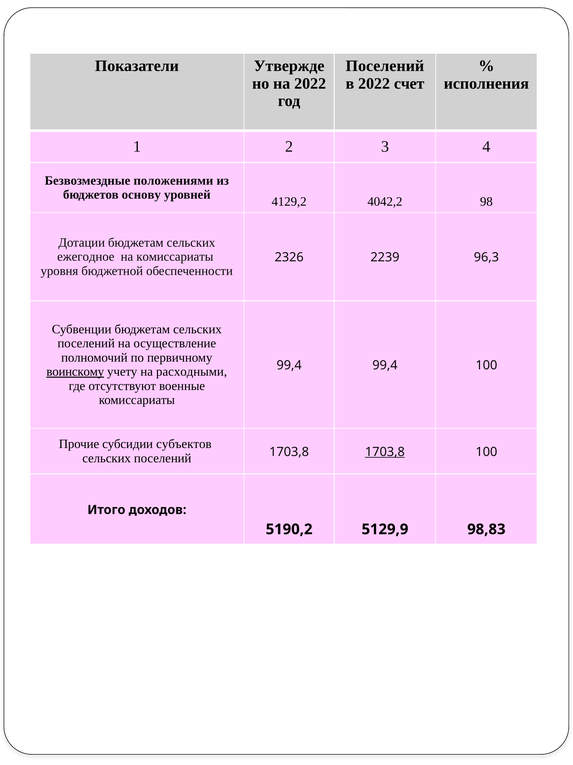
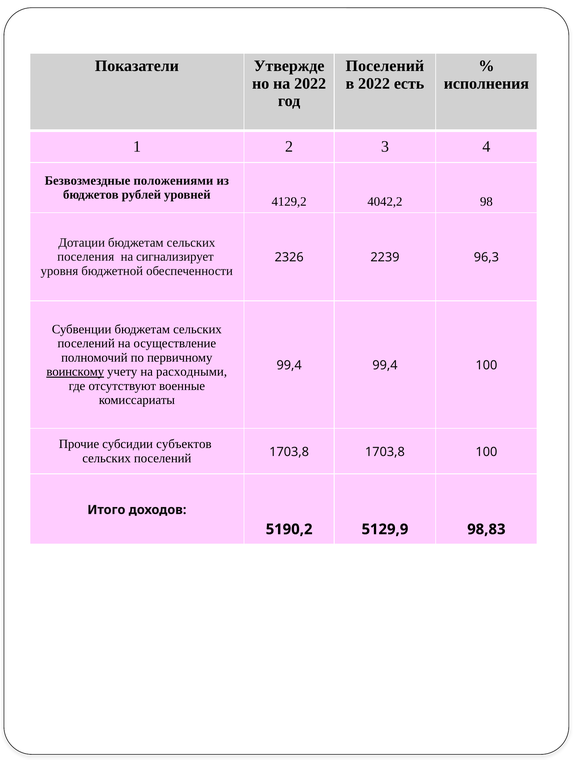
счет: счет -> есть (409, 83)
основу: основу -> рублей (141, 194)
ежегодное: ежегодное -> поселения (86, 256)
на комиссариаты: комиссариаты -> сигнализирует (175, 256)
1703,8 underline: present -> none (385, 451)
